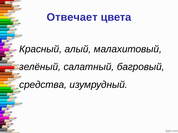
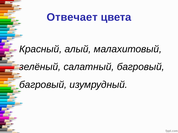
средства: средства -> багровый (43, 85)
